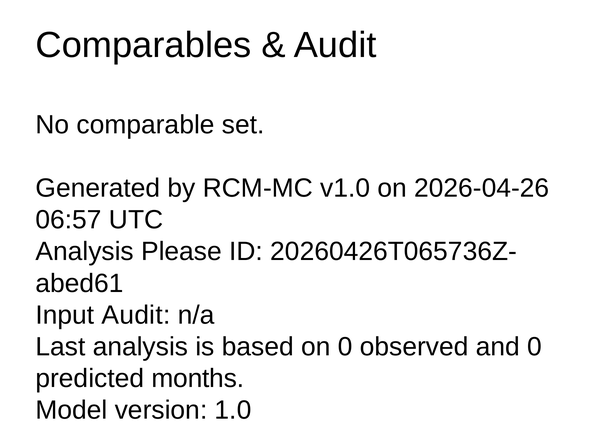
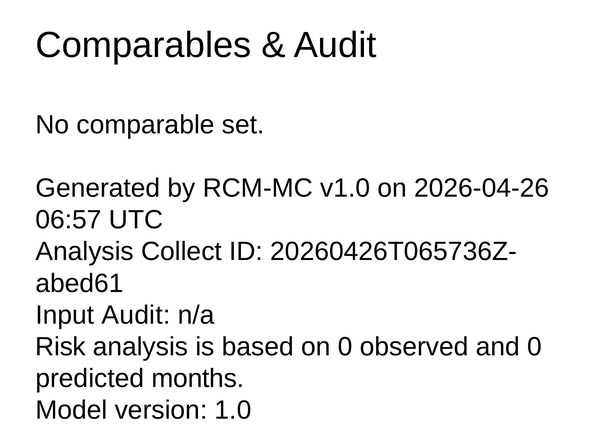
Please: Please -> Collect (182, 251)
Last: Last -> Risk (61, 346)
